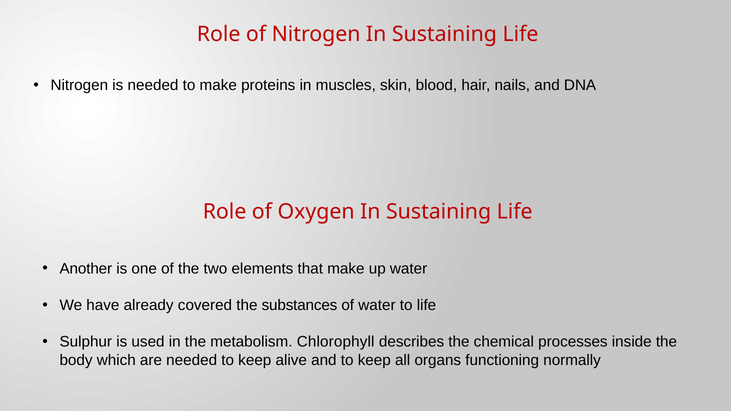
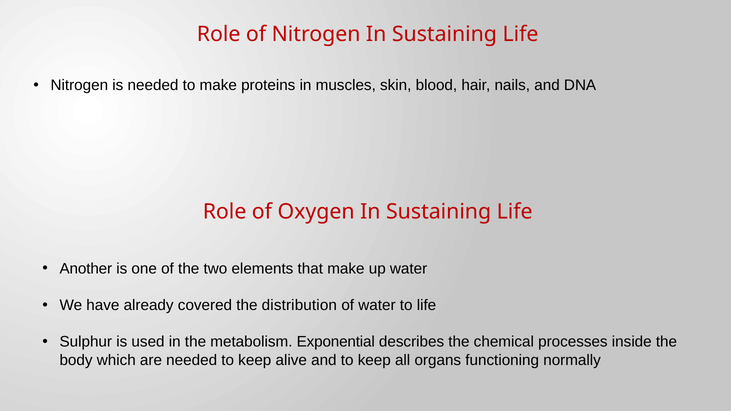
substances: substances -> distribution (299, 306)
Chlorophyll: Chlorophyll -> Exponential (336, 342)
